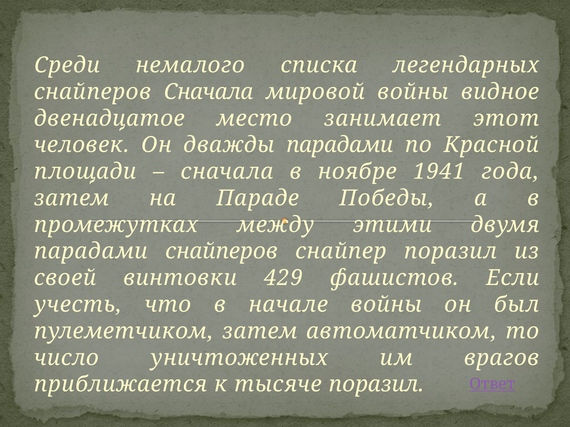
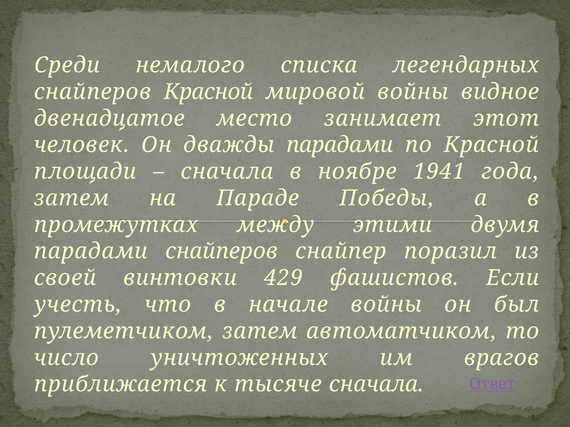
снайперов Сначала: Сначала -> Красной (209, 92)
тысяче поразил: поразил -> сначала (376, 385)
